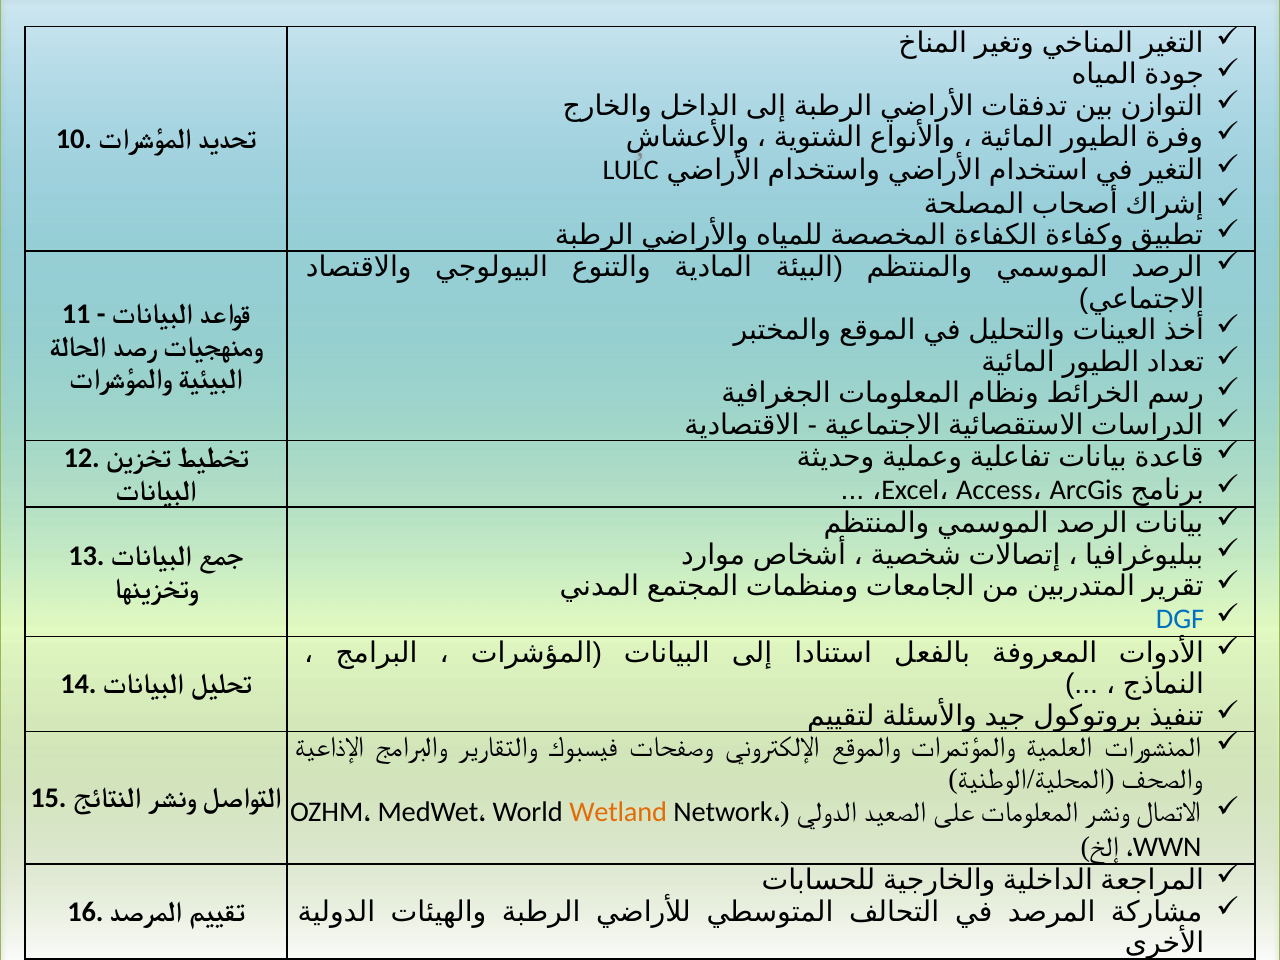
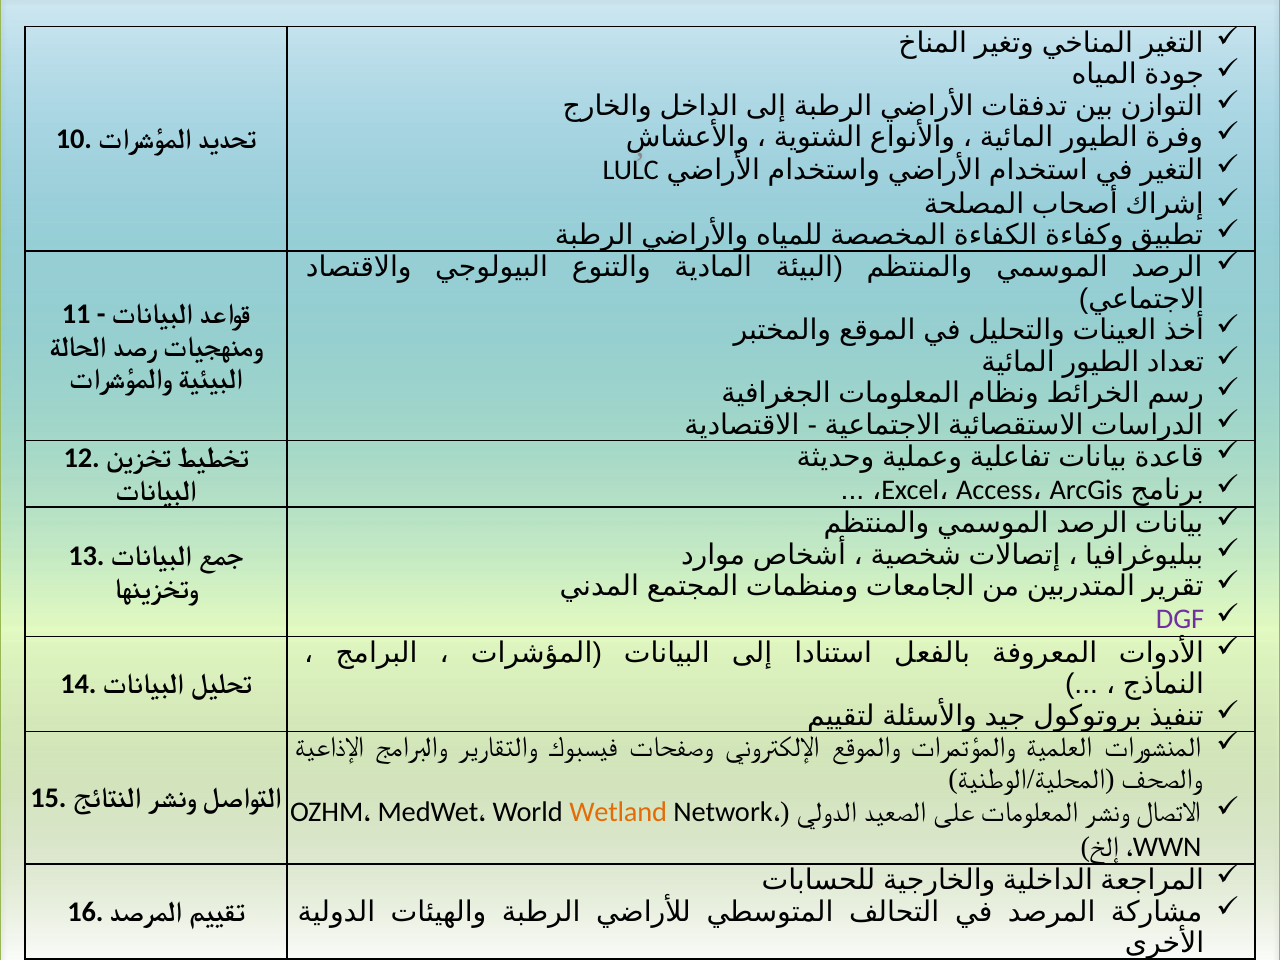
DGF colour: blue -> purple (1180, 619)
